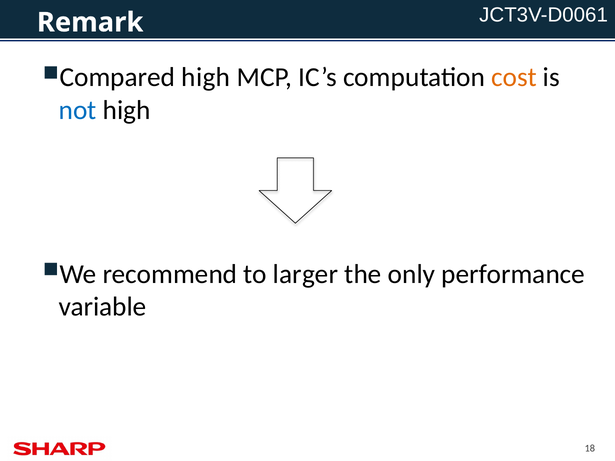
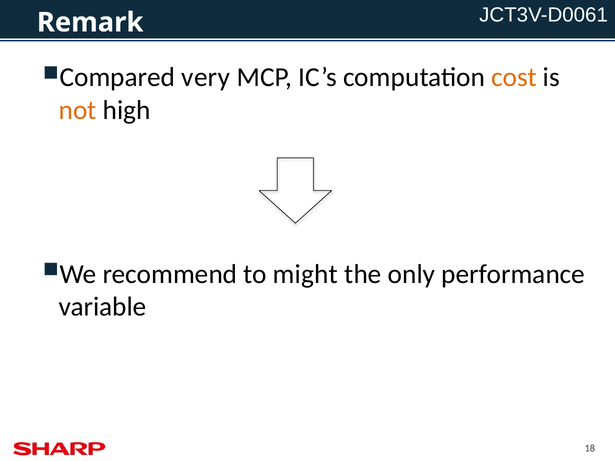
high: high -> very (206, 77)
not colour: blue -> orange (78, 110)
larger: larger -> might (306, 274)
